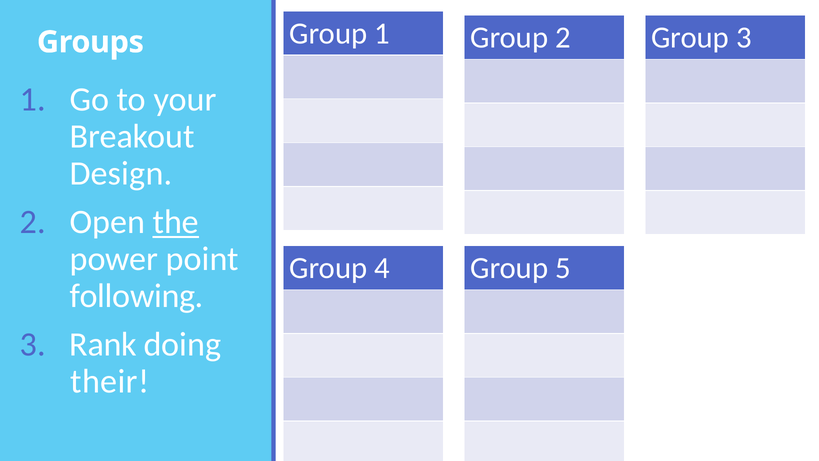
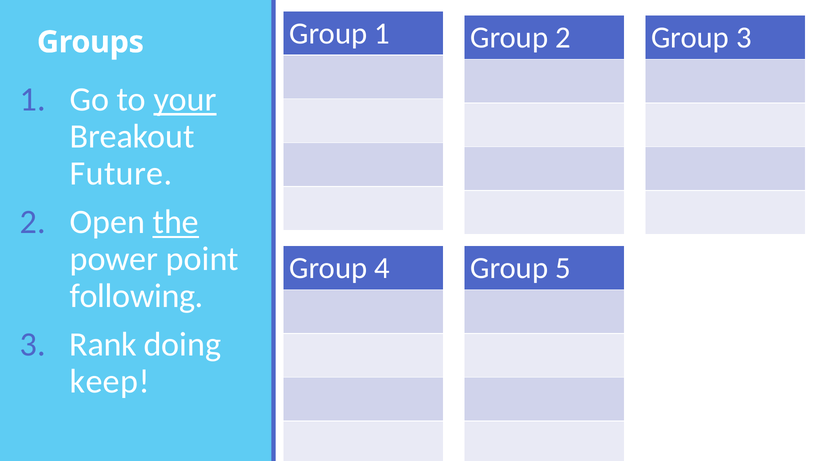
your underline: none -> present (185, 100)
Design: Design -> Future (121, 173)
their: their -> keep (110, 381)
